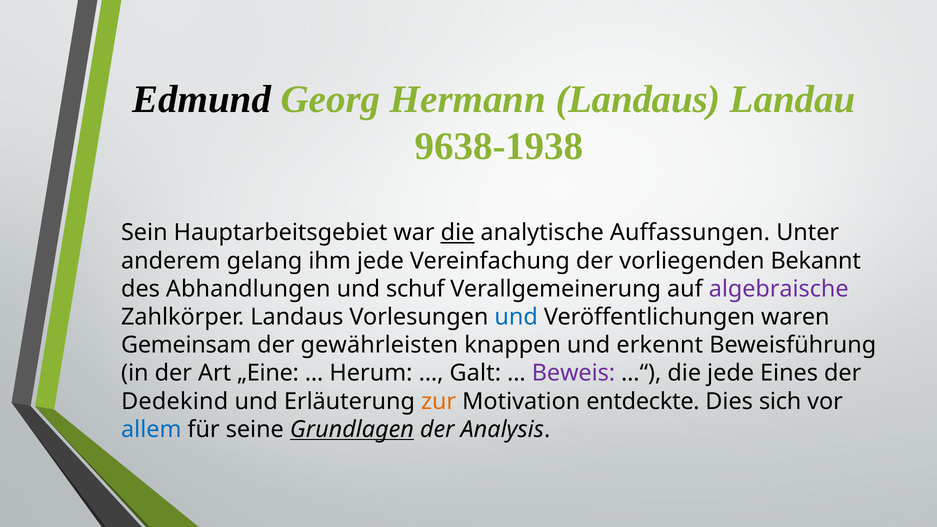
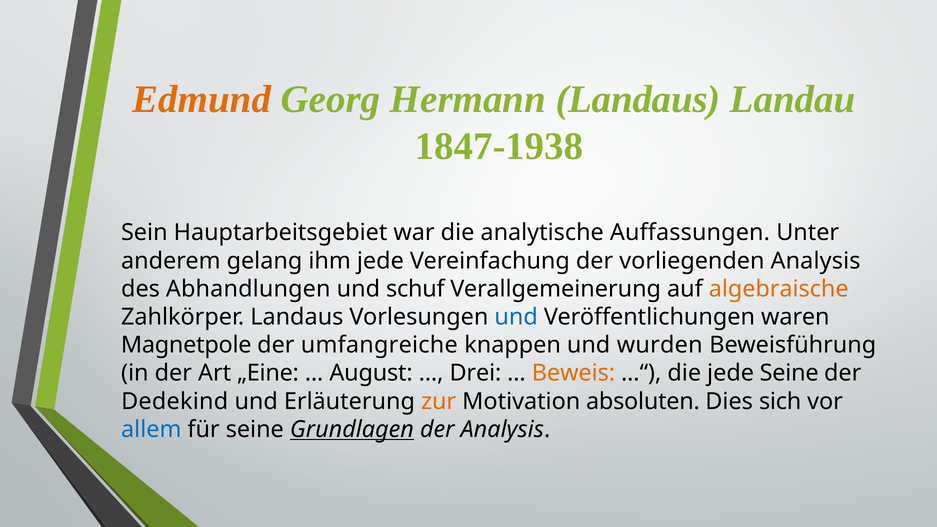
Edmund colour: black -> orange (202, 99)
9638-1938: 9638-1938 -> 1847-1938 (499, 146)
die underline: present -> none (458, 233)
vorliegenden Bekannt: Bekannt -> Analysis (816, 261)
algebraische colour: purple -> orange (779, 289)
Gemeinsam: Gemeinsam -> Magnetpole (186, 345)
gewährleisten: gewährleisten -> umfangreiche (379, 345)
erkennt: erkennt -> wurden (660, 345)
Herum: Herum -> August (371, 373)
Galt: Galt -> Drei (475, 373)
Beweis colour: purple -> orange (573, 373)
jede Eines: Eines -> Seine (789, 373)
entdeckte: entdeckte -> absoluten (643, 401)
